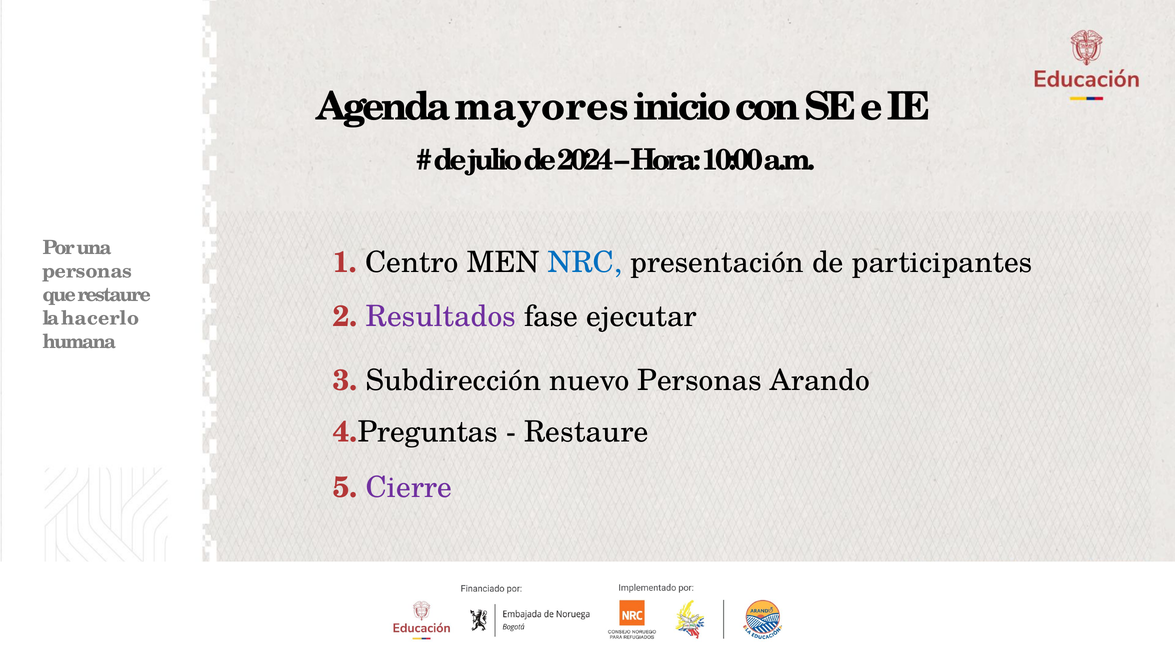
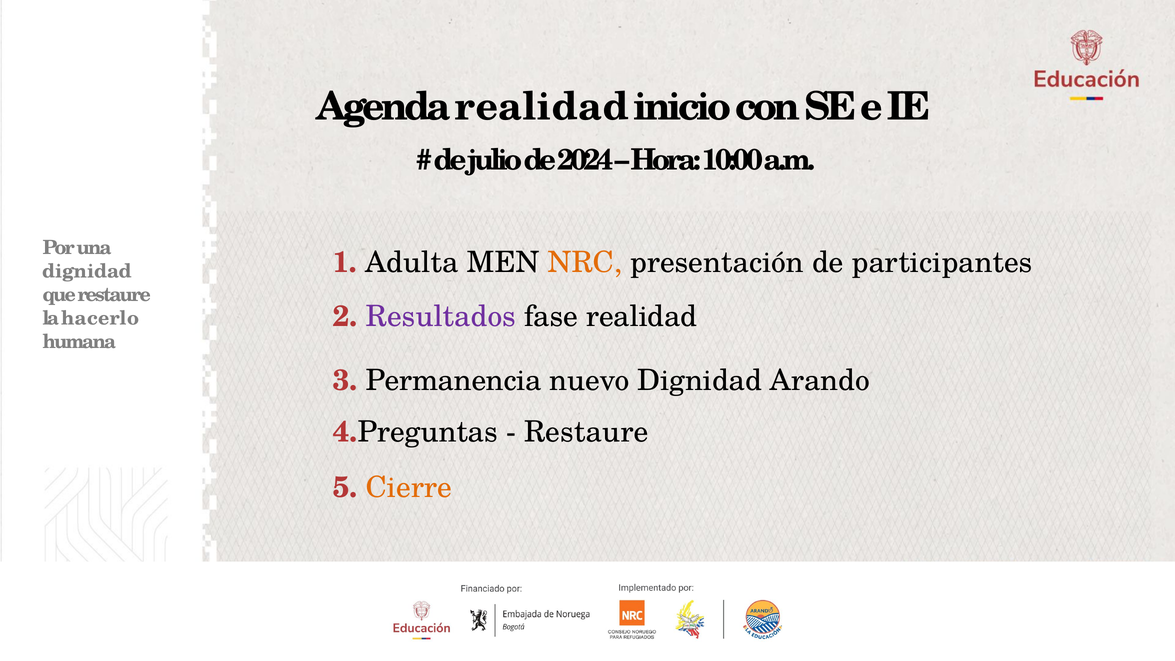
Agenda mayores: mayores -> realidad (542, 107)
Centro: Centro -> Adulta (412, 262)
NRC colour: blue -> orange (585, 262)
personas: personas -> dignidad (87, 271)
fase ejecutar: ejecutar -> realidad (642, 316)
Subdirección: Subdirección -> Permanencia (454, 381)
nuevo Personas: Personas -> Dignidad (700, 381)
Cierre colour: purple -> orange (409, 487)
